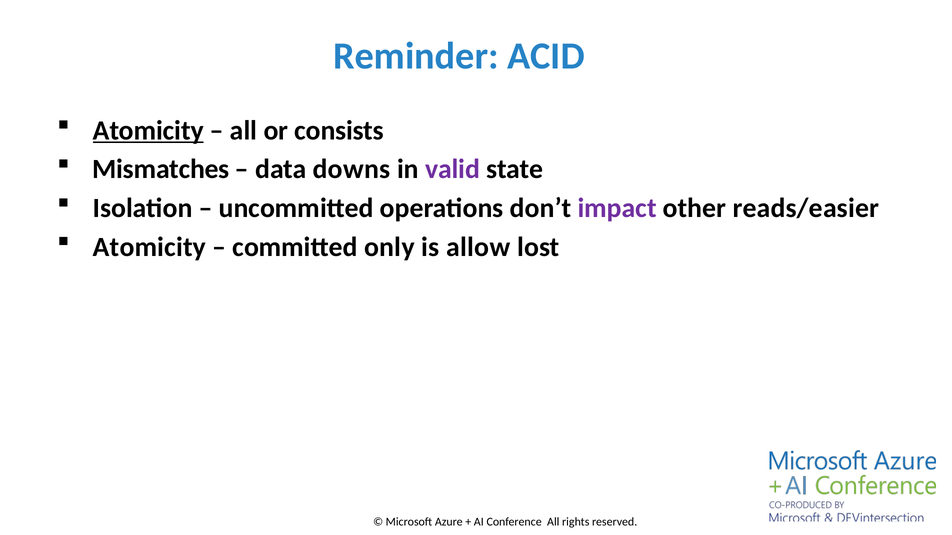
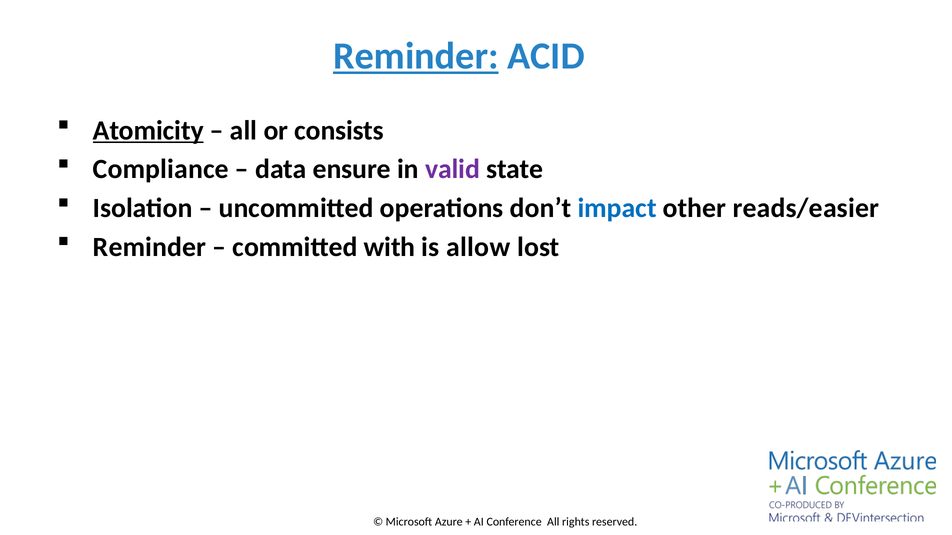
Reminder underline: none -> present (416, 56)
Mismatches: Mismatches -> Compliance (161, 169)
downs: downs -> ensure (352, 169)
impact colour: purple -> blue (617, 208)
Atomicity: Atomicity -> Reminder (149, 247)
only: only -> with (390, 247)
